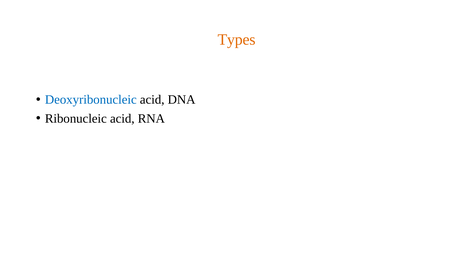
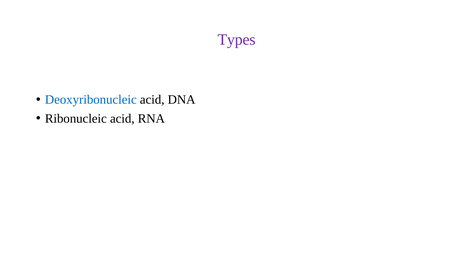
Types colour: orange -> purple (237, 40)
